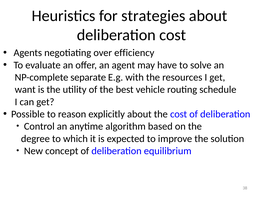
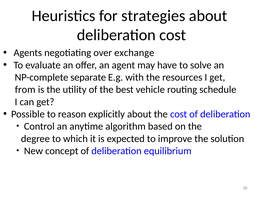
efficiency: efficiency -> exchange (134, 53)
want: want -> from (25, 90)
